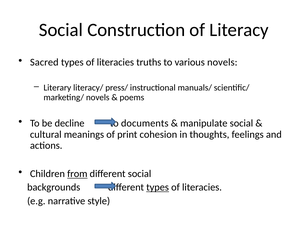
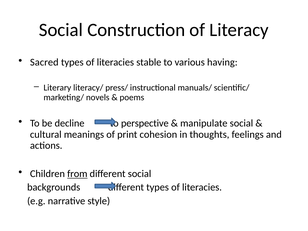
truths: truths -> stable (149, 62)
various novels: novels -> having (222, 62)
documents: documents -> perspective (145, 123)
types underline: present -> none (158, 187)
